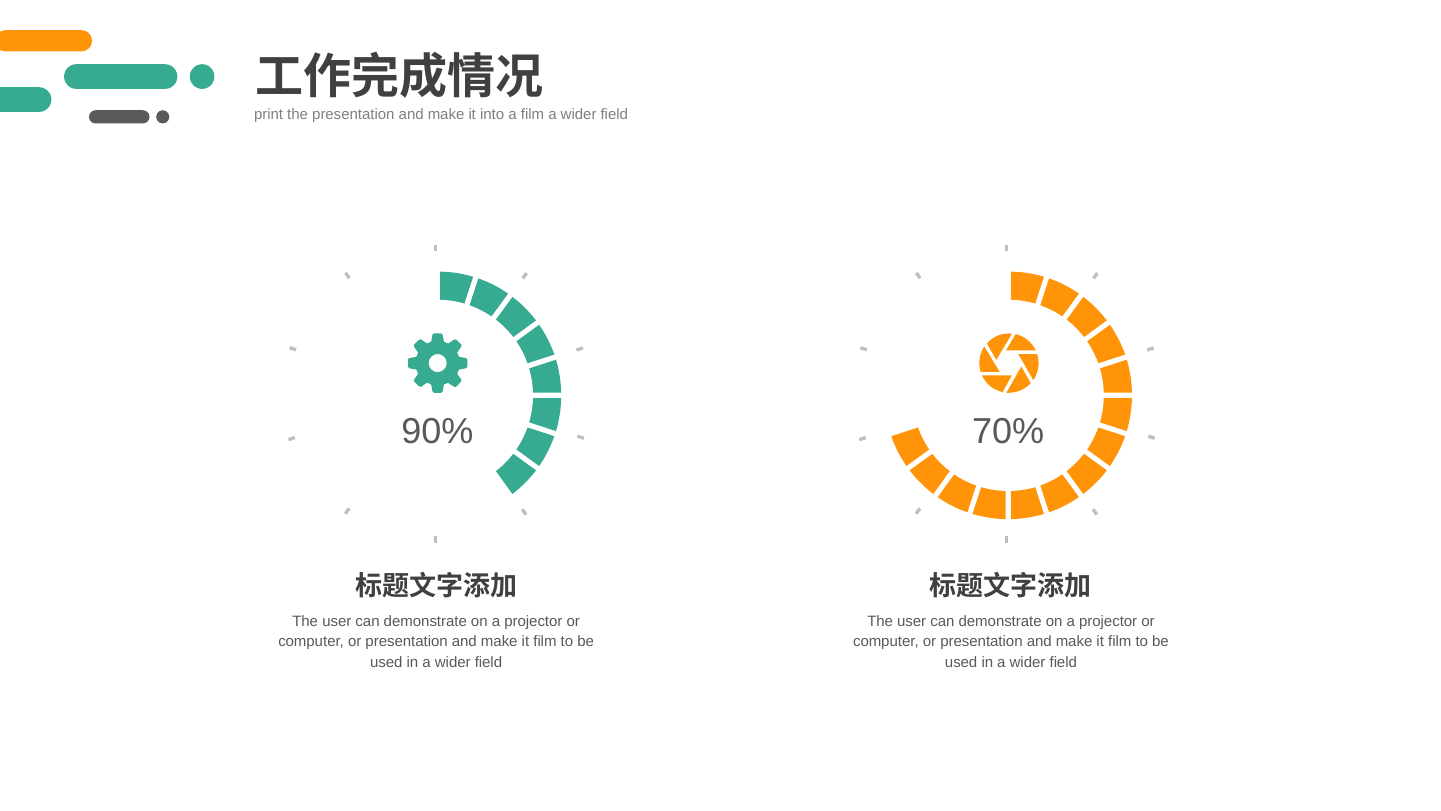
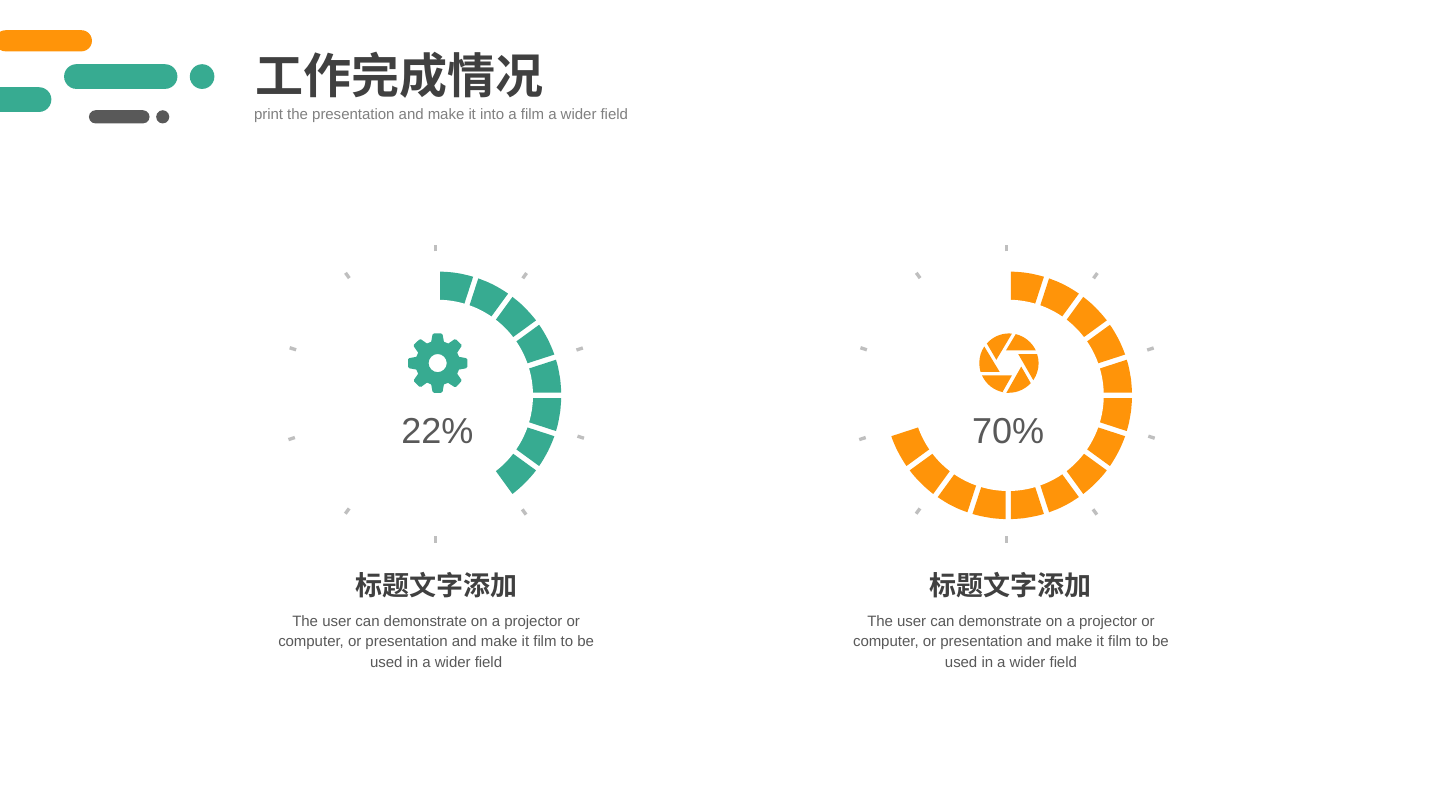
90%: 90% -> 22% (437, 431)
